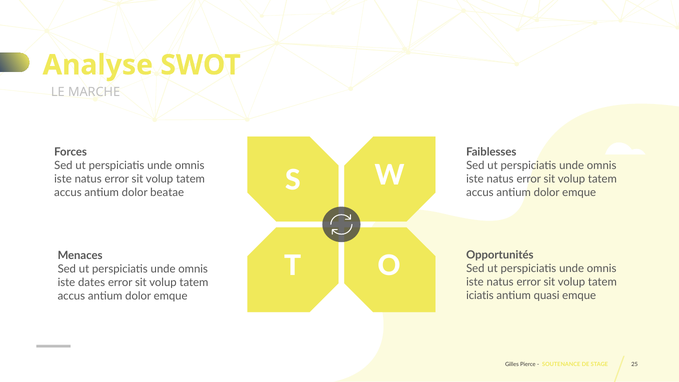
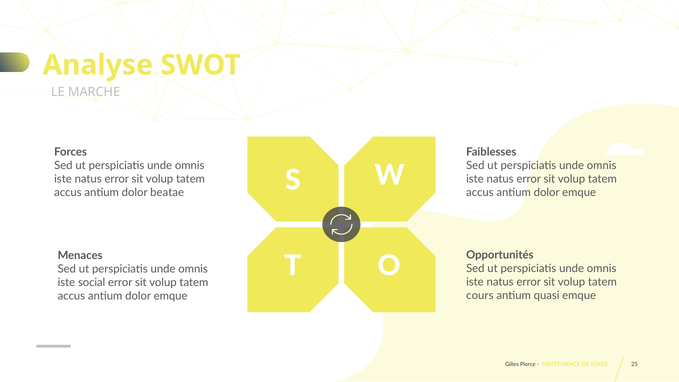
dates: dates -> social (92, 282)
iciatis: iciatis -> cours (480, 296)
